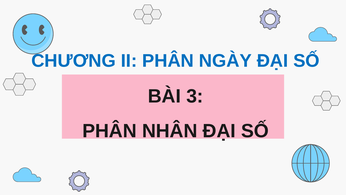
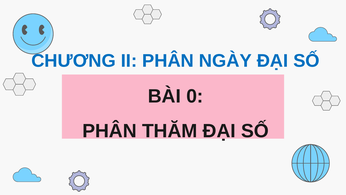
3: 3 -> 0 (195, 96)
NHÂN: NHÂN -> THĂM (170, 131)
